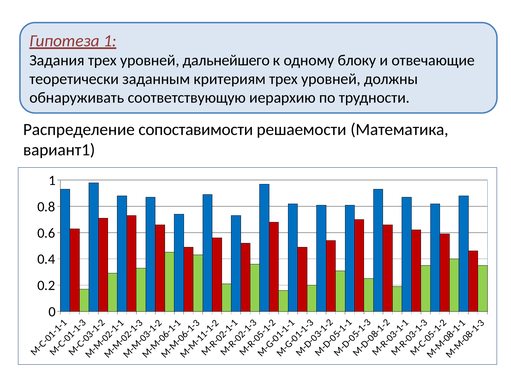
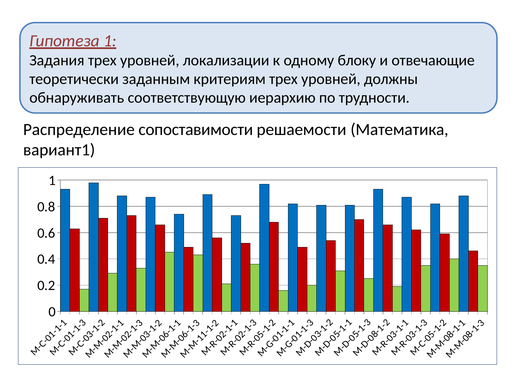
дальнейшего: дальнейшего -> локализации (226, 60)
